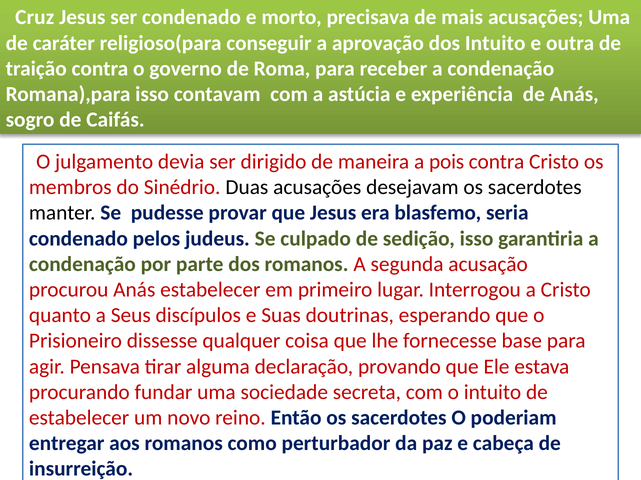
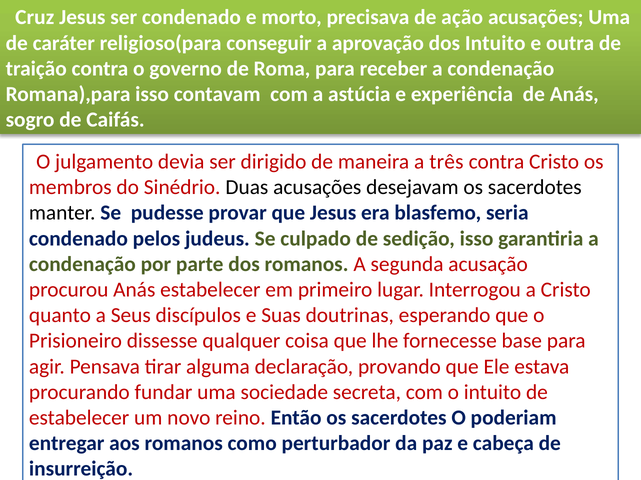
mais: mais -> ação (462, 17)
pois: pois -> três (446, 162)
